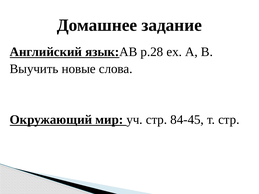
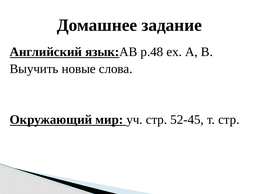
p.28: p.28 -> p.48 (152, 52)
84-45: 84-45 -> 52-45 (187, 120)
